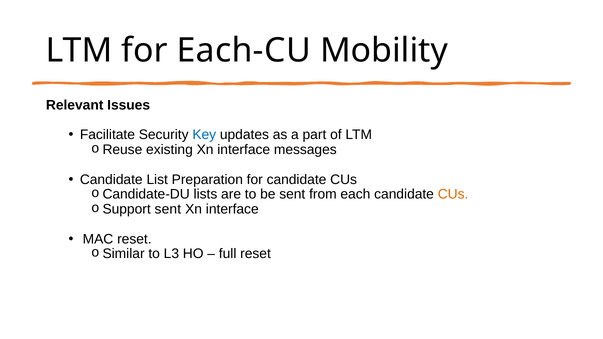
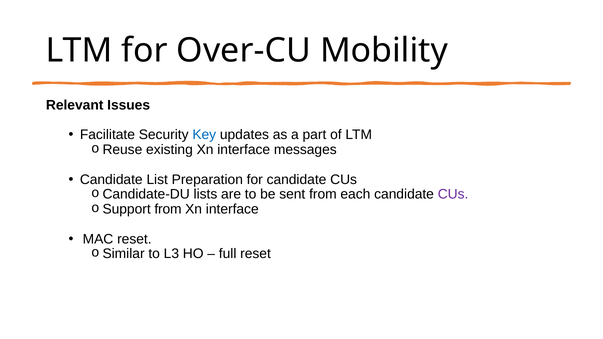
Each-CU: Each-CU -> Over-CU (244, 51)
CUs colour: orange -> purple (453, 194)
sent: sent -> from (168, 209)
